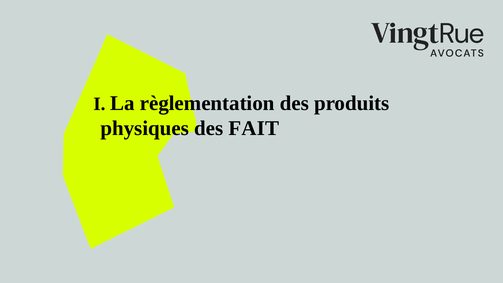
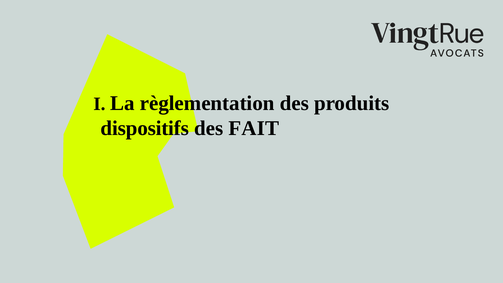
physiques: physiques -> dispositifs (145, 128)
